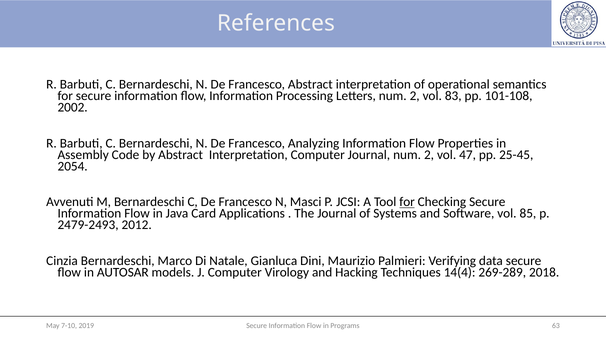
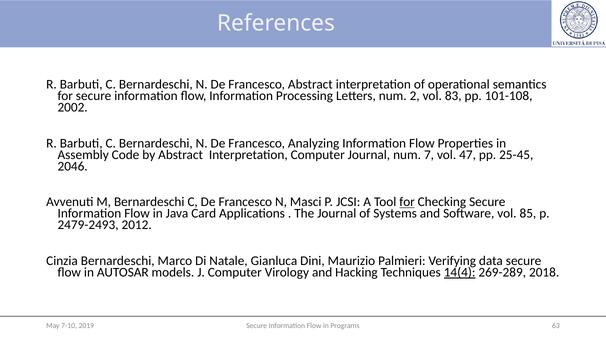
Journal num 2: 2 -> 7 (429, 155)
2054: 2054 -> 2046 (73, 166)
14(4 underline: none -> present (460, 272)
